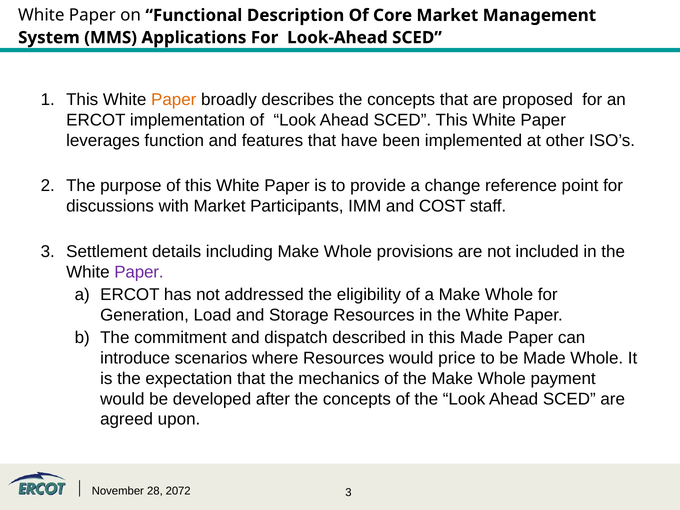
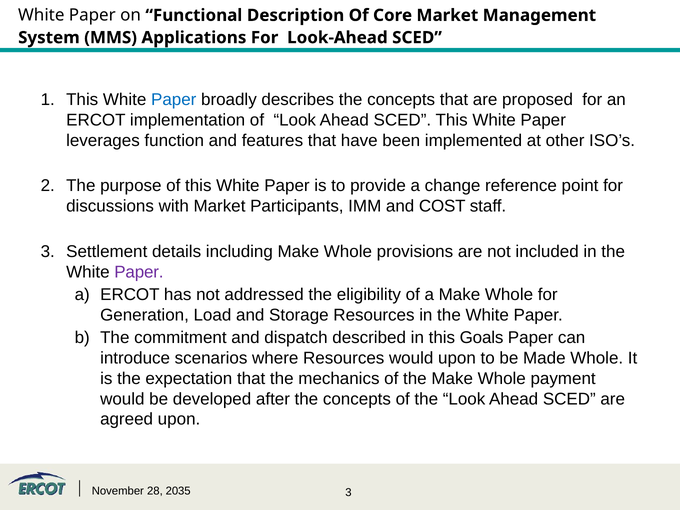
Paper colour: orange -> blue (174, 100)
this Made: Made -> Goals (482, 338)
would price: price -> upon (457, 358)
2072: 2072 -> 2035 (178, 491)
